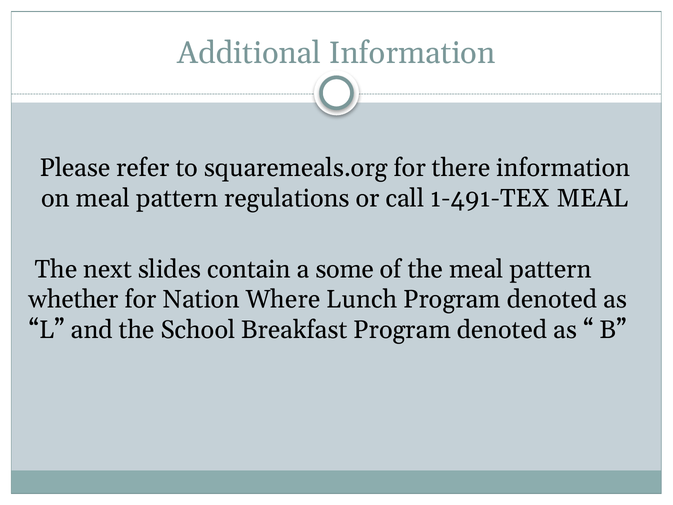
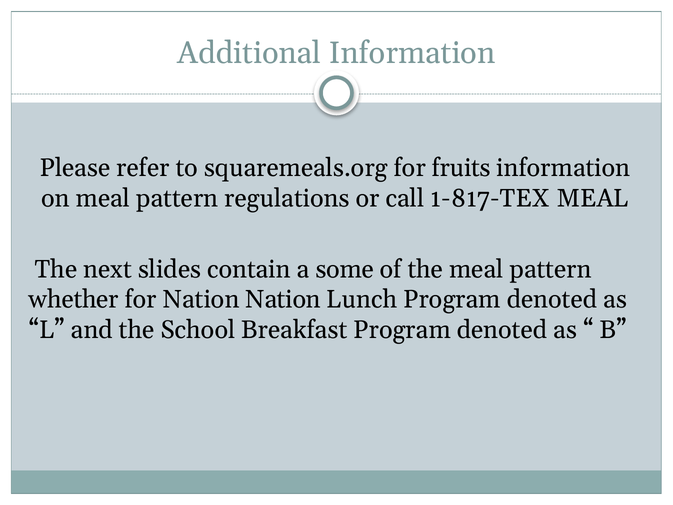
there: there -> fruits (461, 168)
1-491-TEX: 1-491-TEX -> 1-817-TEX (490, 198)
Nation Where: Where -> Nation (283, 299)
